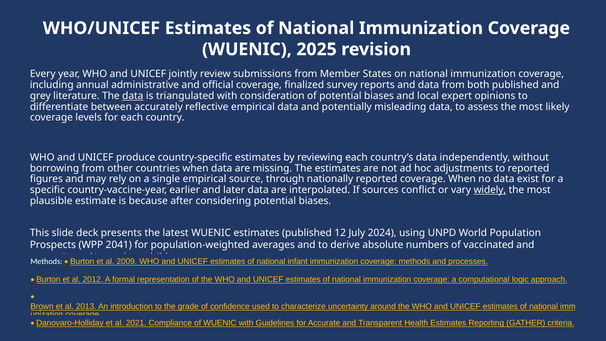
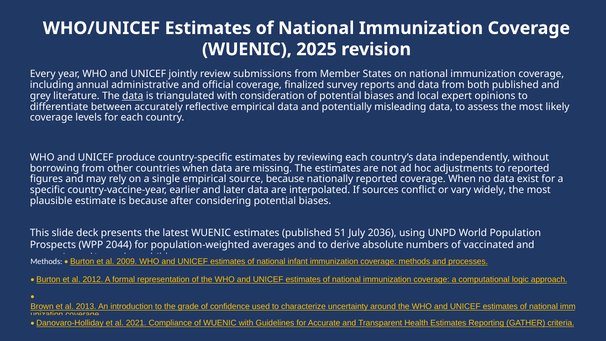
source through: through -> because (285, 179)
widely underline: present -> none (490, 190)
12: 12 -> 51 (340, 233)
2024: 2024 -> 2036 (382, 233)
2041: 2041 -> 2044 (119, 245)
